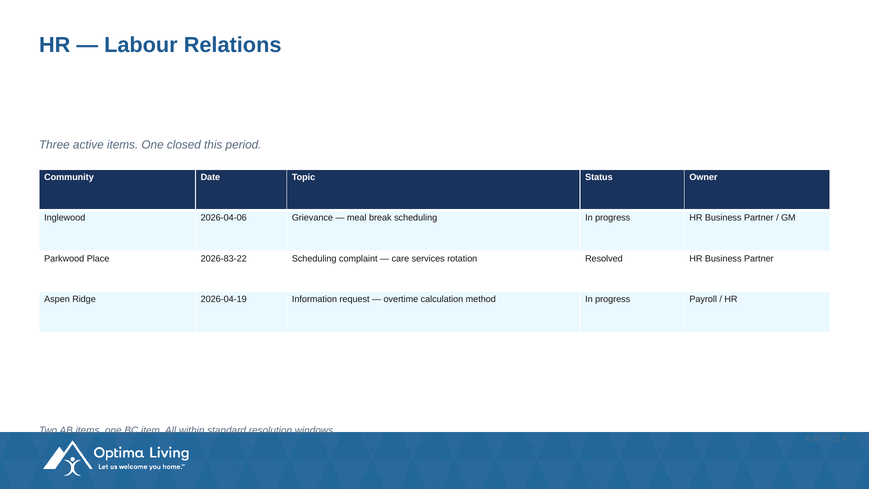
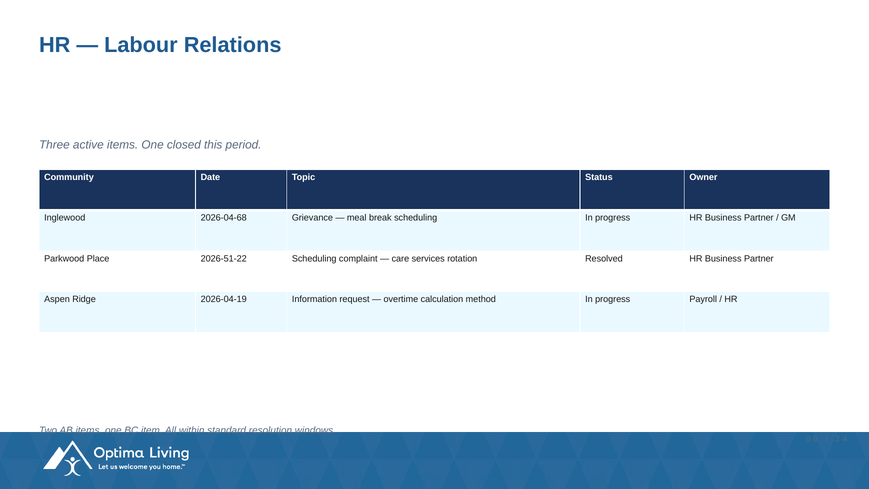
2026-04-06: 2026-04-06 -> 2026-04-68 (224, 218)
2026-83-22: 2026-83-22 -> 2026-51-22 (224, 259)
